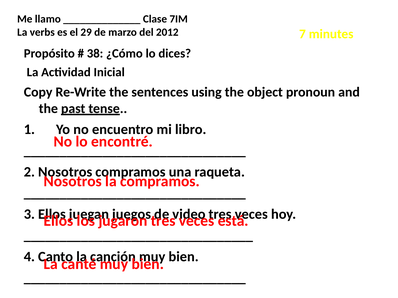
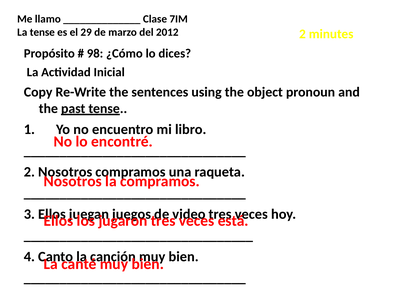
La verbs: verbs -> tense (42, 32)
2012 7: 7 -> 2 (302, 34)
38: 38 -> 98 (95, 54)
